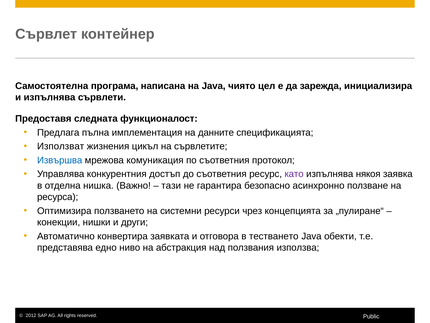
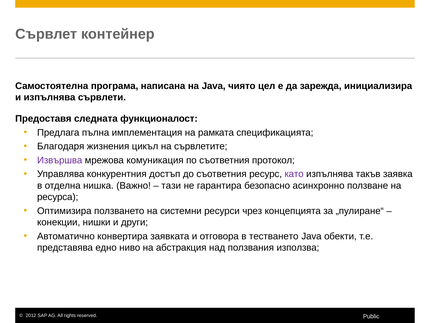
данните: данните -> рамката (216, 132)
Използват: Използват -> Благодаря (61, 146)
Извършва colour: blue -> purple (60, 160)
някоя: някоя -> такъв (368, 174)
